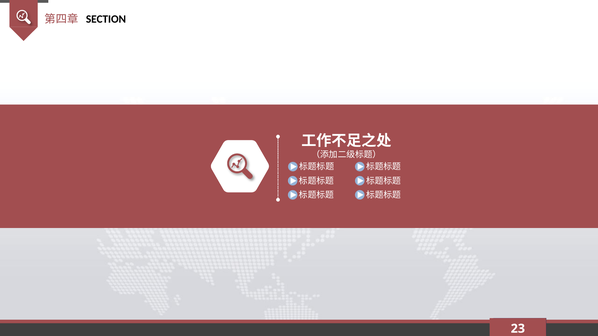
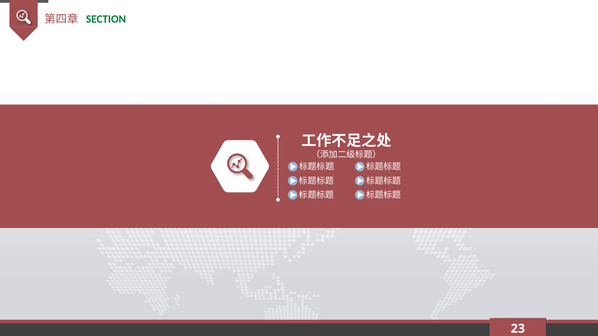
SECTION colour: black -> green (106, 19)
